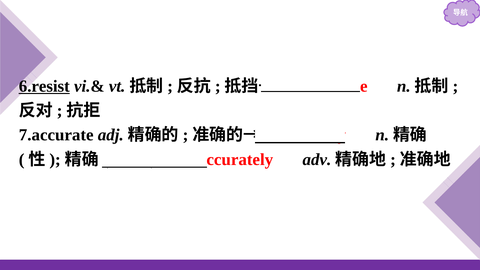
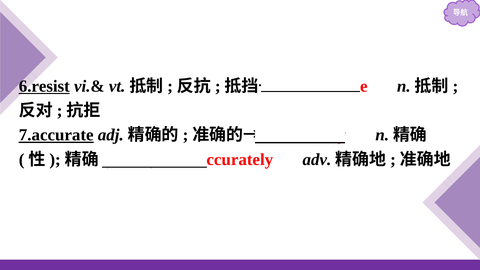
7.accurate underline: none -> present (56, 135)
